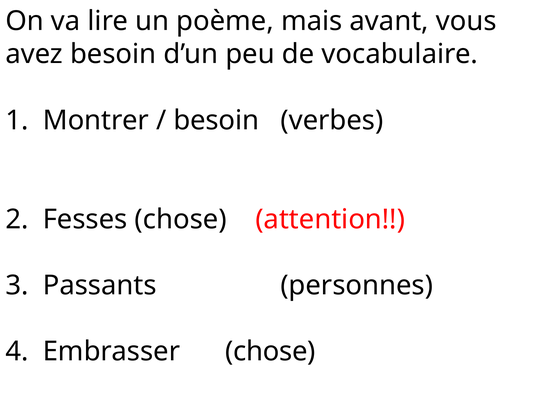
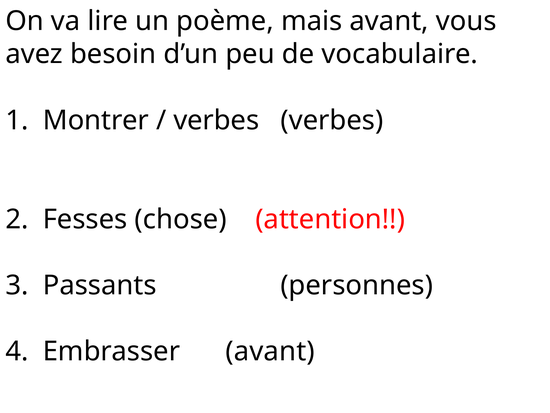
besoin: besoin -> verbes (216, 120)
Embrasser chose: chose -> avant (270, 351)
